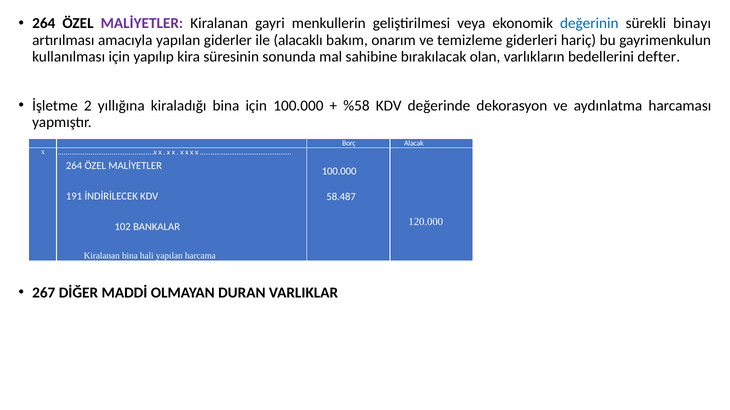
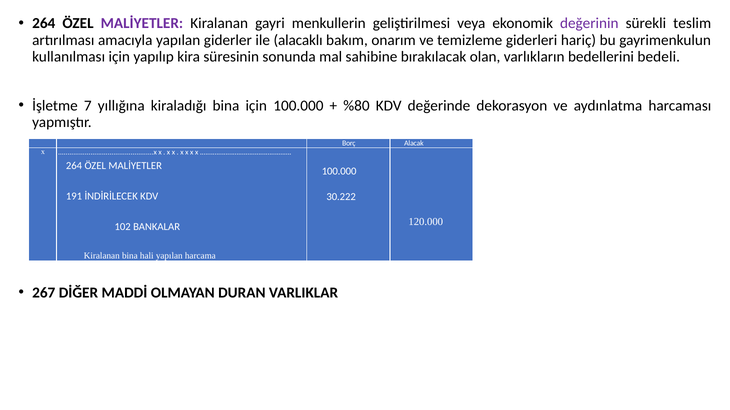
değerinin colour: blue -> purple (589, 24)
binayı: binayı -> teslim (692, 24)
defter: defter -> bedeli (659, 57)
2: 2 -> 7 (88, 106)
%58: %58 -> %80 (356, 106)
58.487: 58.487 -> 30.222 (341, 197)
